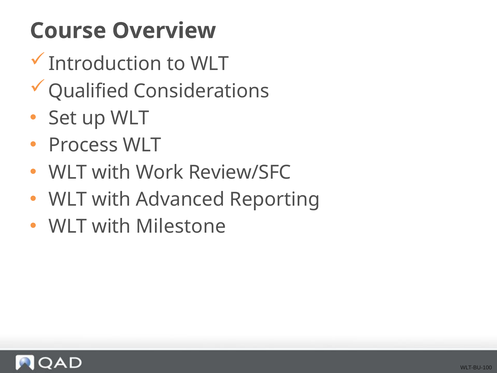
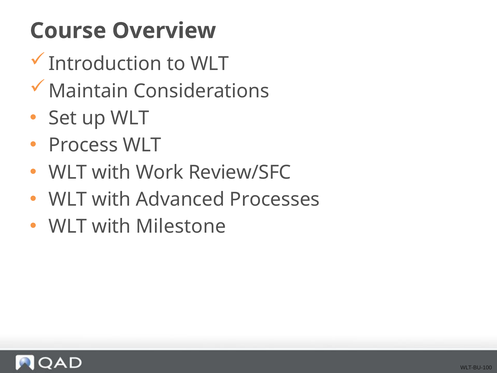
Qualified: Qualified -> Maintain (88, 91)
Reporting: Reporting -> Processes (275, 199)
